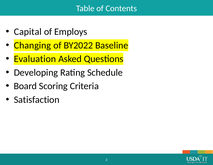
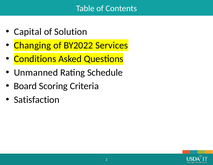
Employs: Employs -> Solution (71, 32)
Baseline: Baseline -> Services (112, 45)
Evaluation: Evaluation -> Conditions (35, 59)
Developing: Developing -> Unmanned (36, 72)
